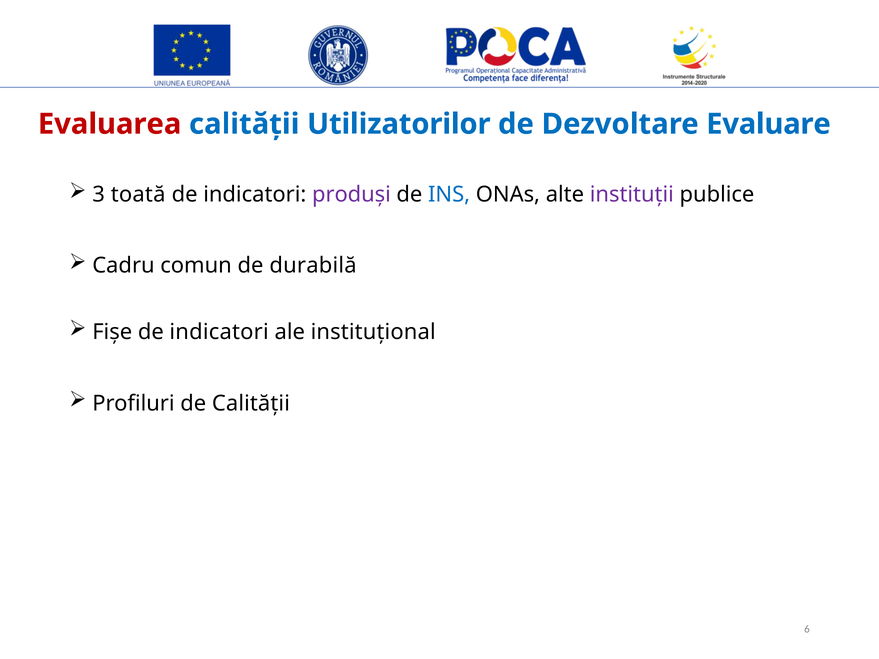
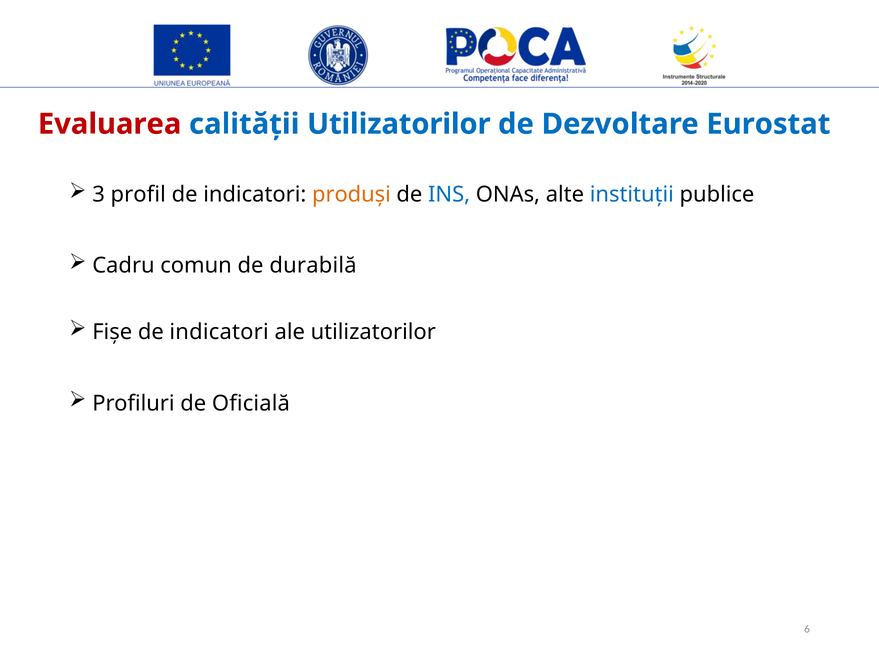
Evaluare: Evaluare -> Eurostat (768, 124)
toată: toată -> profil (138, 195)
produși colour: purple -> orange (351, 195)
instituții colour: purple -> blue (632, 195)
ale instituțional: instituțional -> utilizatorilor (373, 332)
de Calității: Calității -> Oficială (251, 403)
